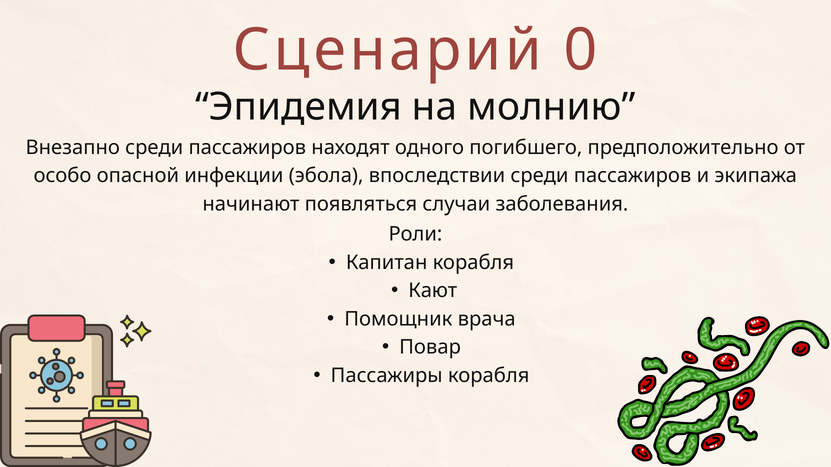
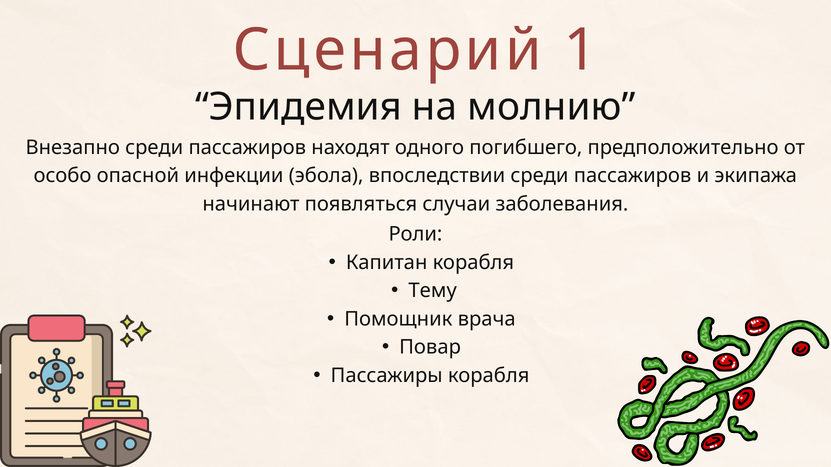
0: 0 -> 1 (581, 50)
Кают: Кают -> Тему (433, 291)
